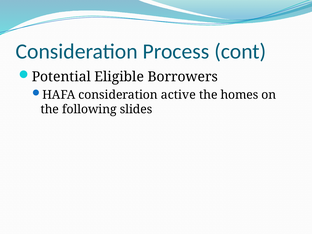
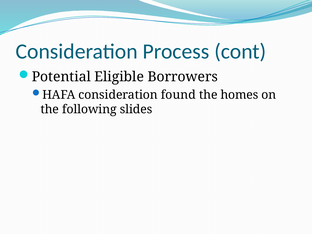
active: active -> found (178, 95)
